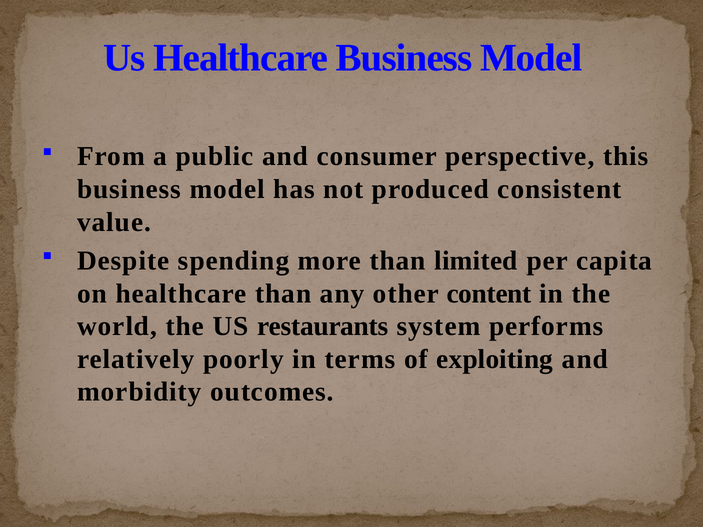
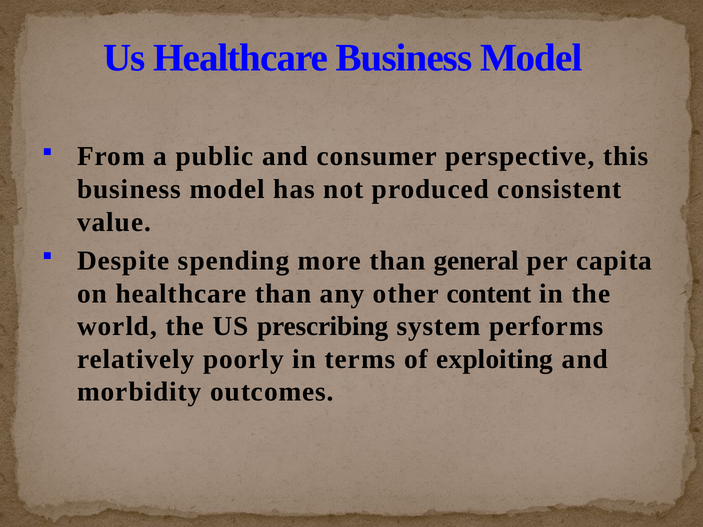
limited: limited -> general (476, 261)
restaurants: restaurants -> prescribing (323, 327)
